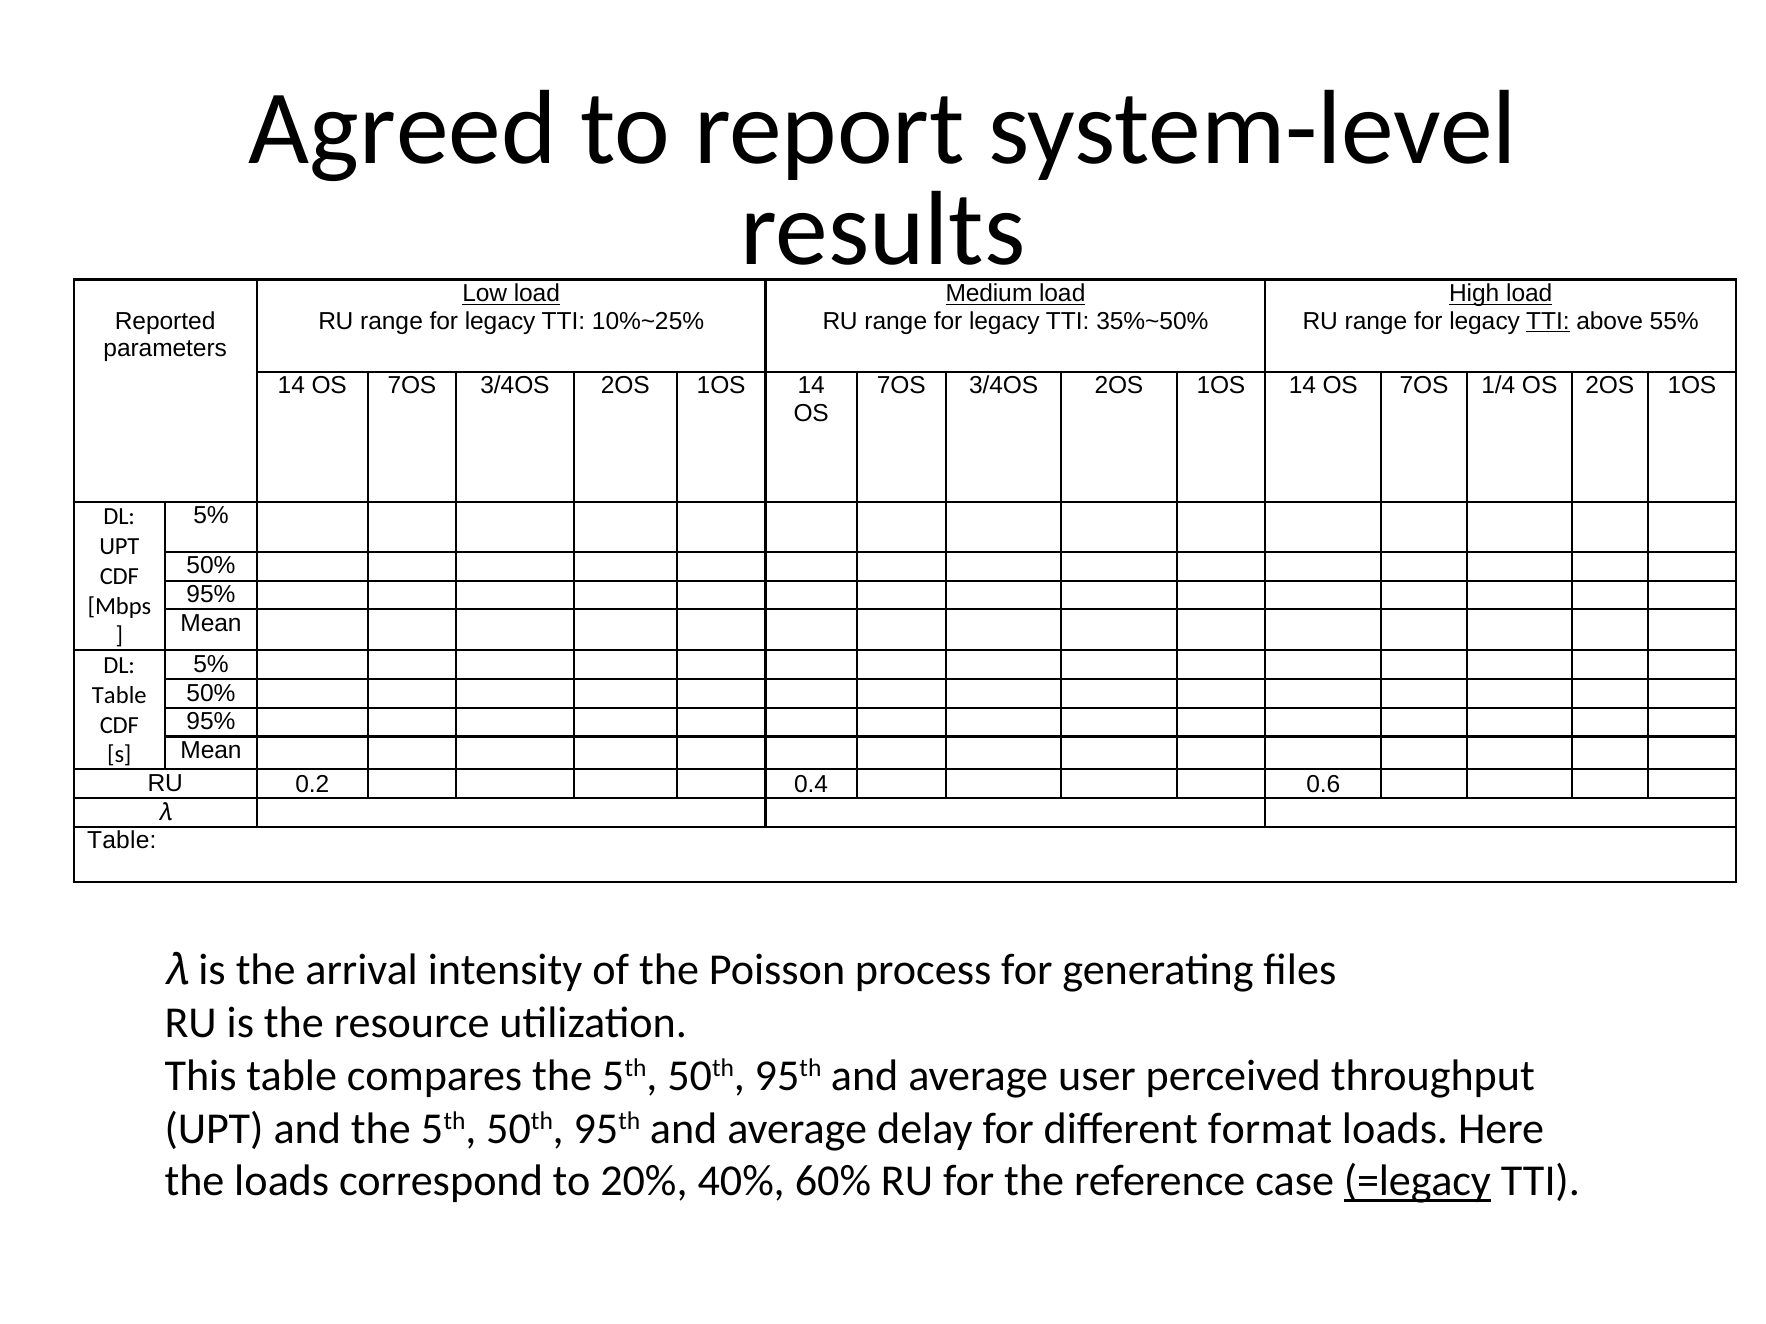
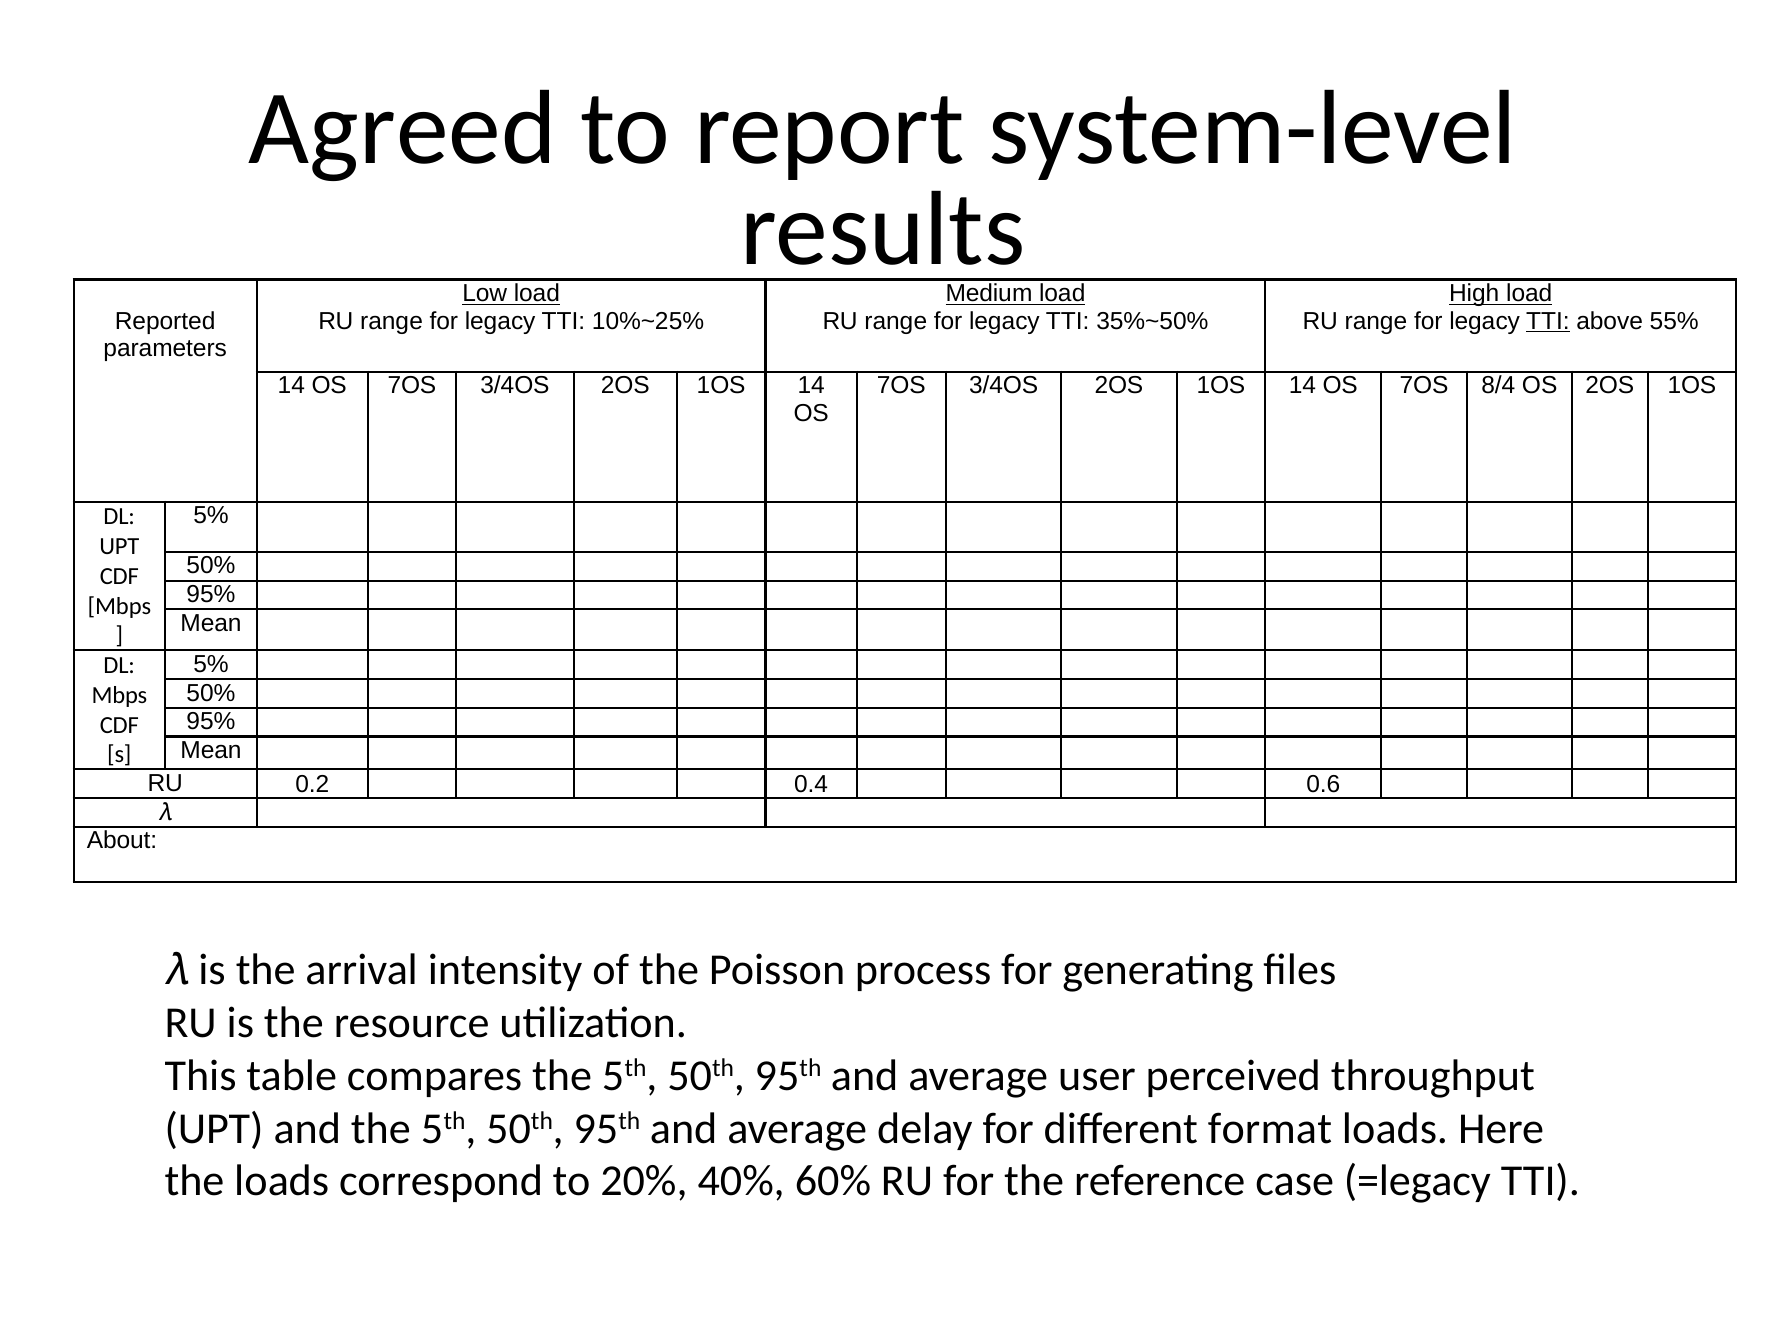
1/4: 1/4 -> 8/4 (1498, 386)
Table: Table -> Mbps (119, 696)
Table: Table -> About (122, 841)
=legacy underline: present -> none (1417, 1182)
